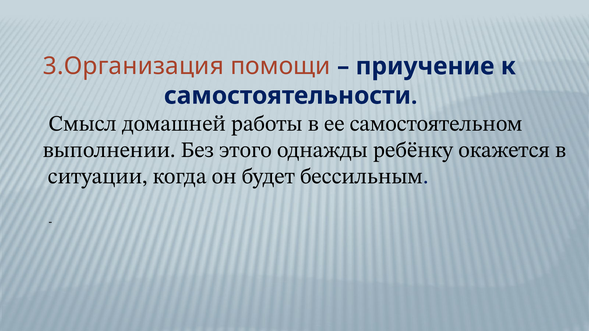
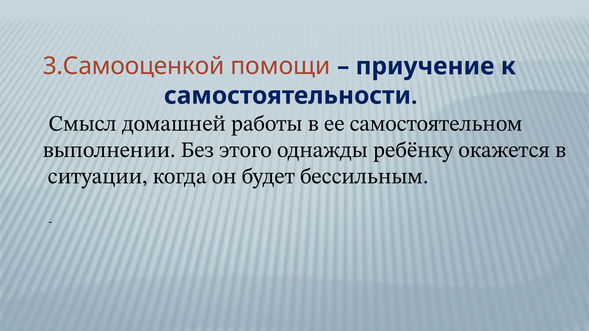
3.Организация: 3.Организация -> 3.Самооценкой (134, 66)
